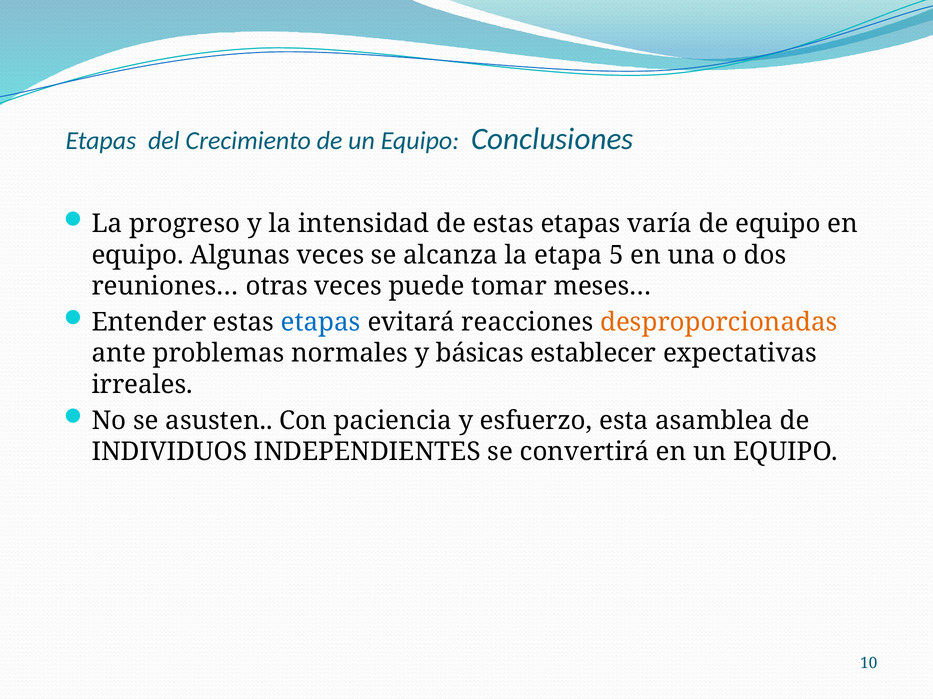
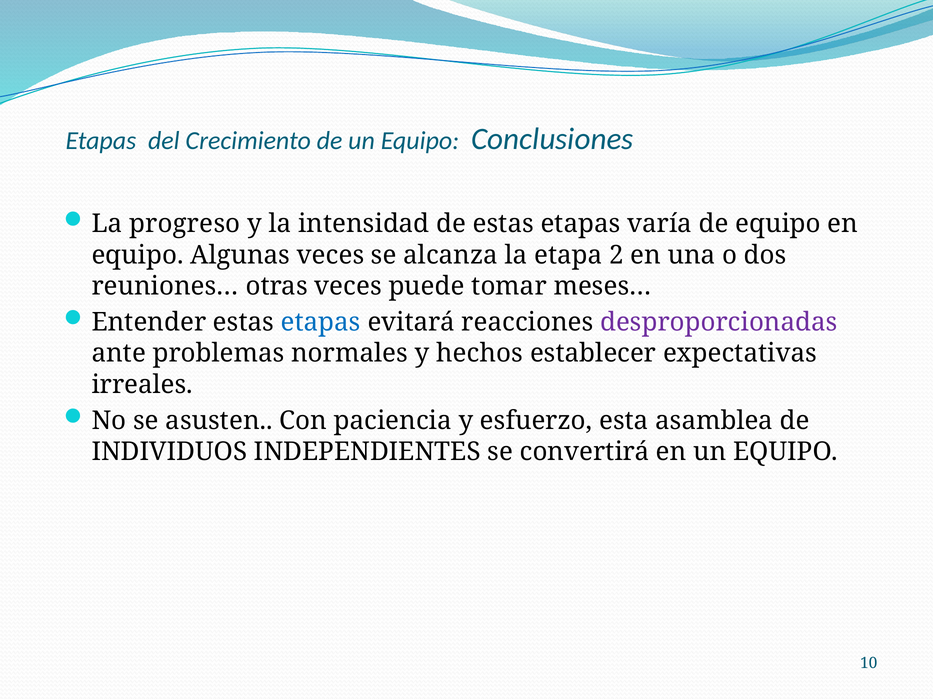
5: 5 -> 2 (616, 255)
desproporcionadas colour: orange -> purple (719, 323)
básicas: básicas -> hechos (480, 354)
